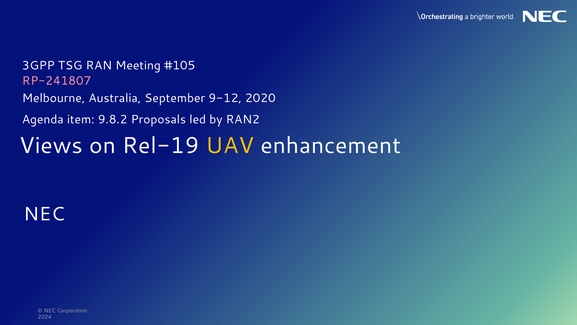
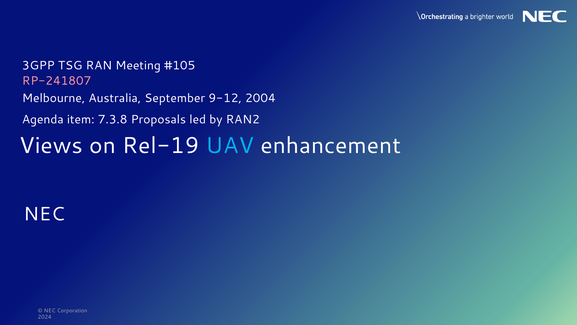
2020: 2020 -> 2004 (260, 98)
9.8.2: 9.8.2 -> 7.3.8 (113, 119)
UAV colour: yellow -> light blue (230, 146)
